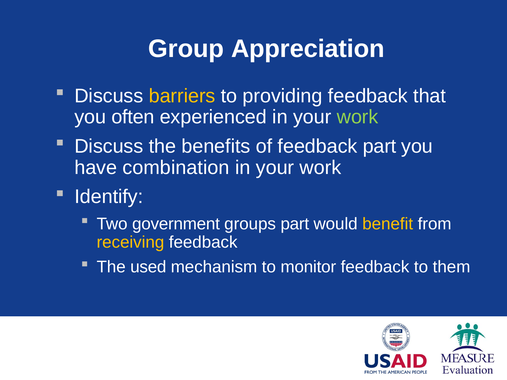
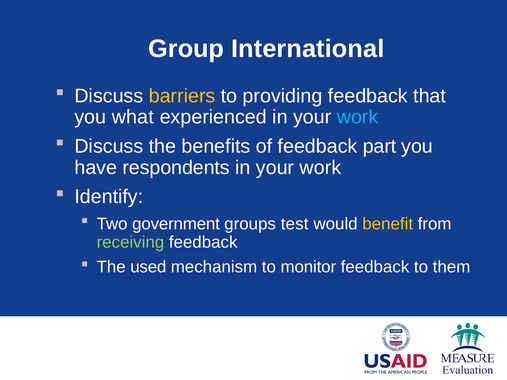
Appreciation: Appreciation -> International (308, 49)
often: often -> what (133, 117)
work colour: light green -> light blue (358, 117)
combination: combination -> respondents (176, 168)
groups part: part -> test (295, 224)
receiving colour: yellow -> light green (130, 242)
